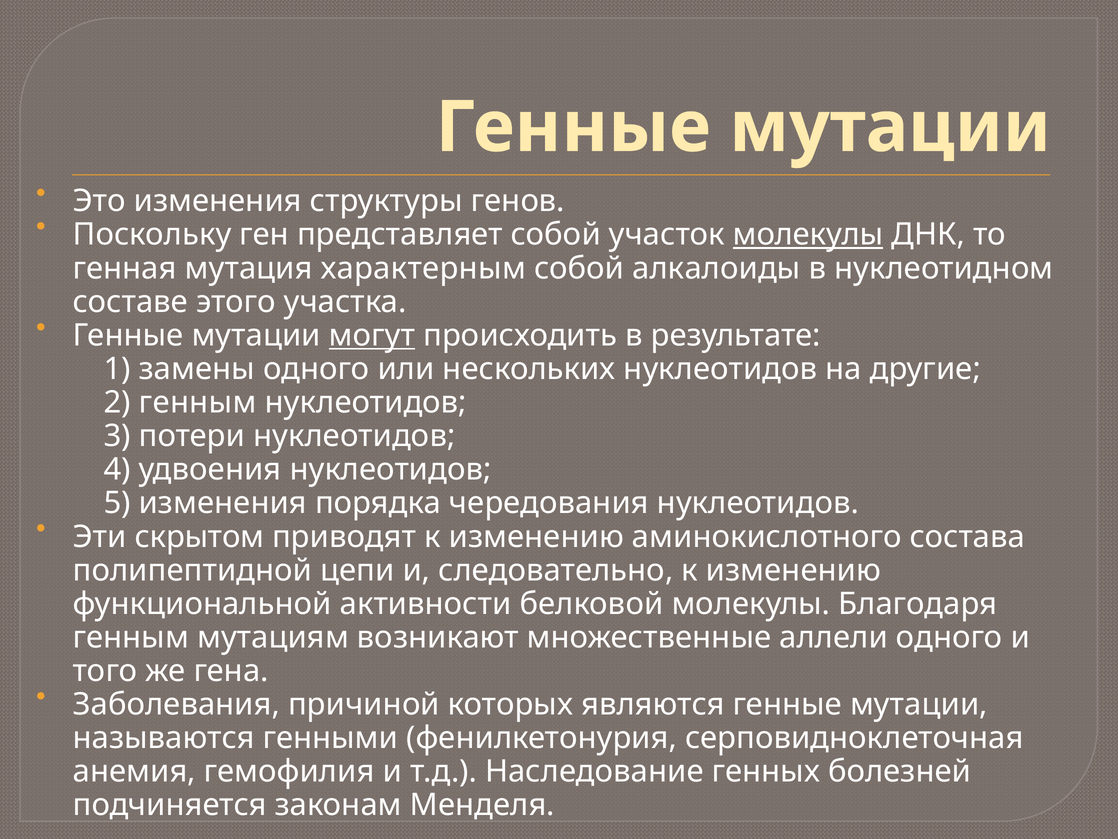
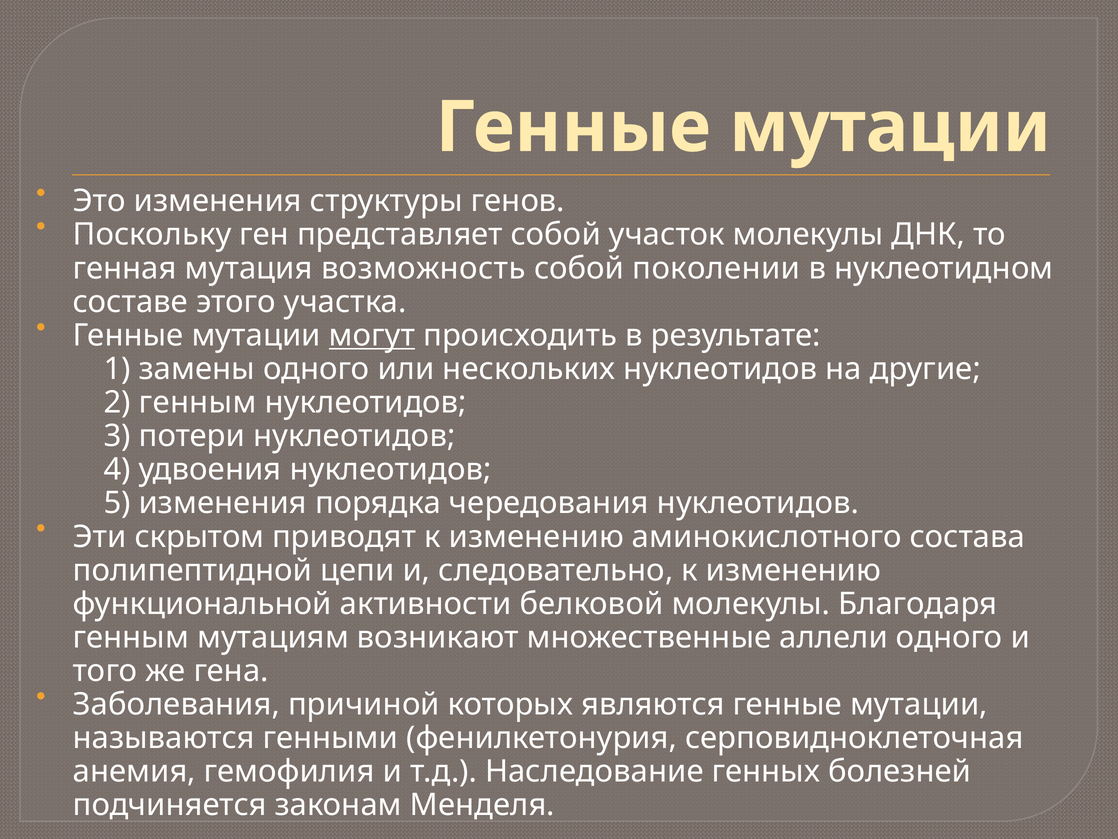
молекулы underline: present -> none (808, 235)
характерным: характерным -> возможность (423, 268)
алкалоиды: алкалоиды -> поколении (716, 268)
